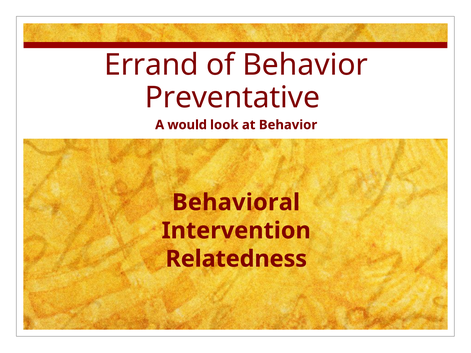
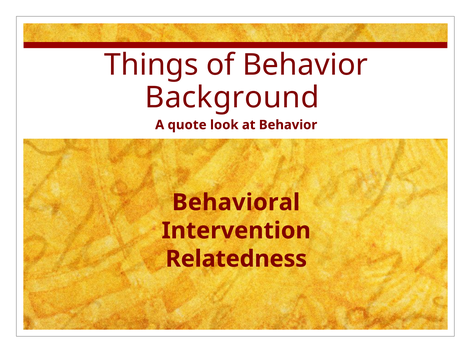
Errand: Errand -> Things (151, 65)
Preventative: Preventative -> Background (232, 98)
would: would -> quote (187, 125)
